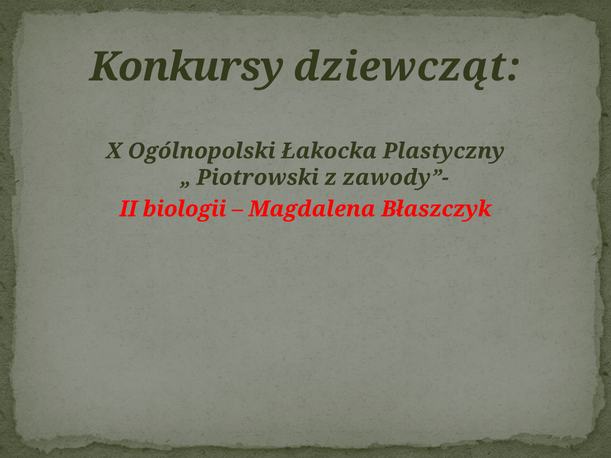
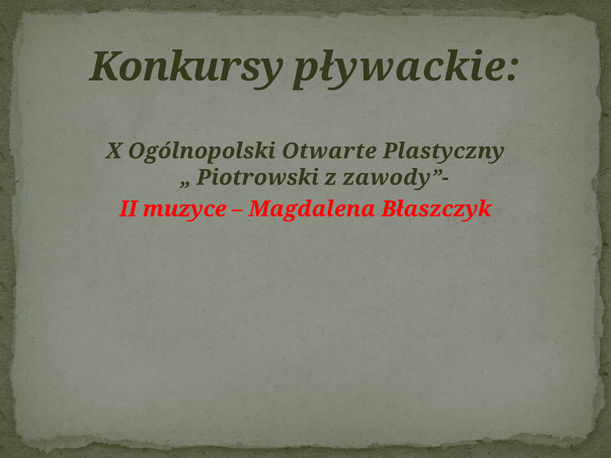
dziewcząt: dziewcząt -> pływackie (407, 67)
Łakocka: Łakocka -> Otwarte (329, 151)
biologii: biologii -> muzyce (185, 209)
